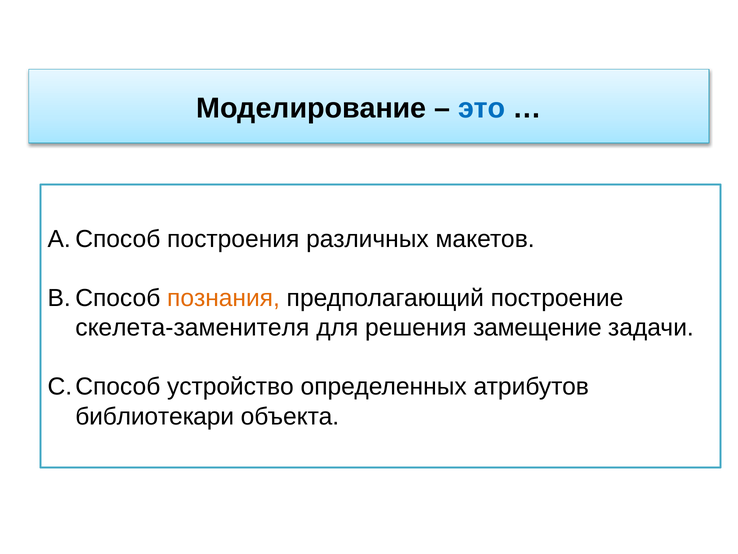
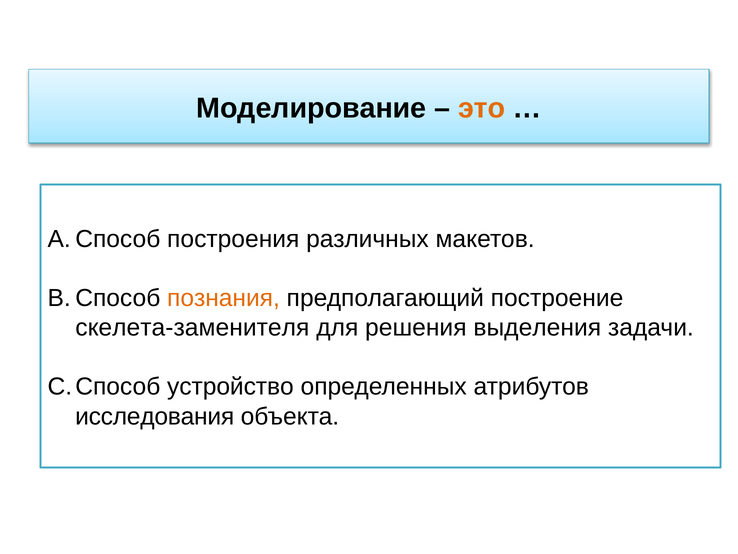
это colour: blue -> orange (482, 108)
замещение: замещение -> выделения (537, 327)
библиотекари: библиотекари -> исследования (155, 416)
